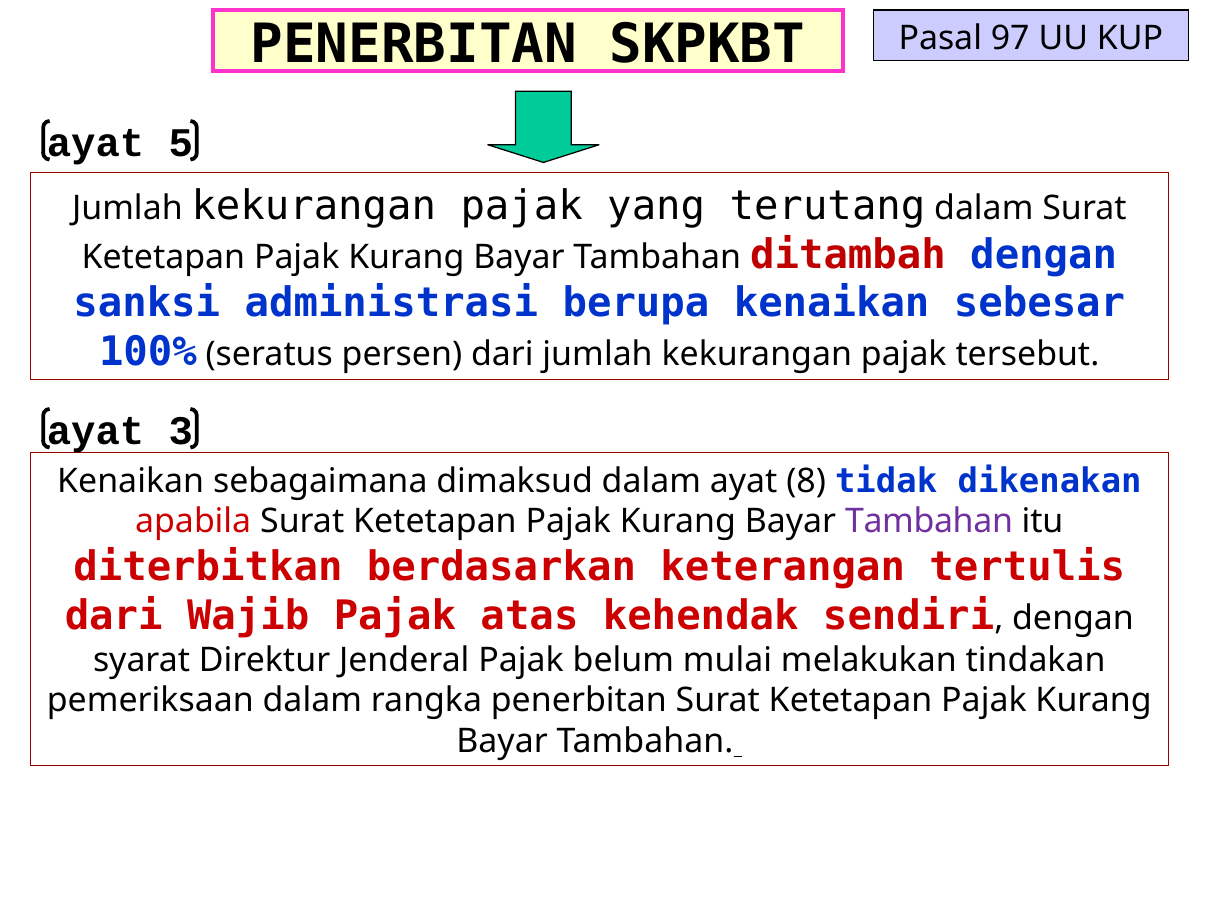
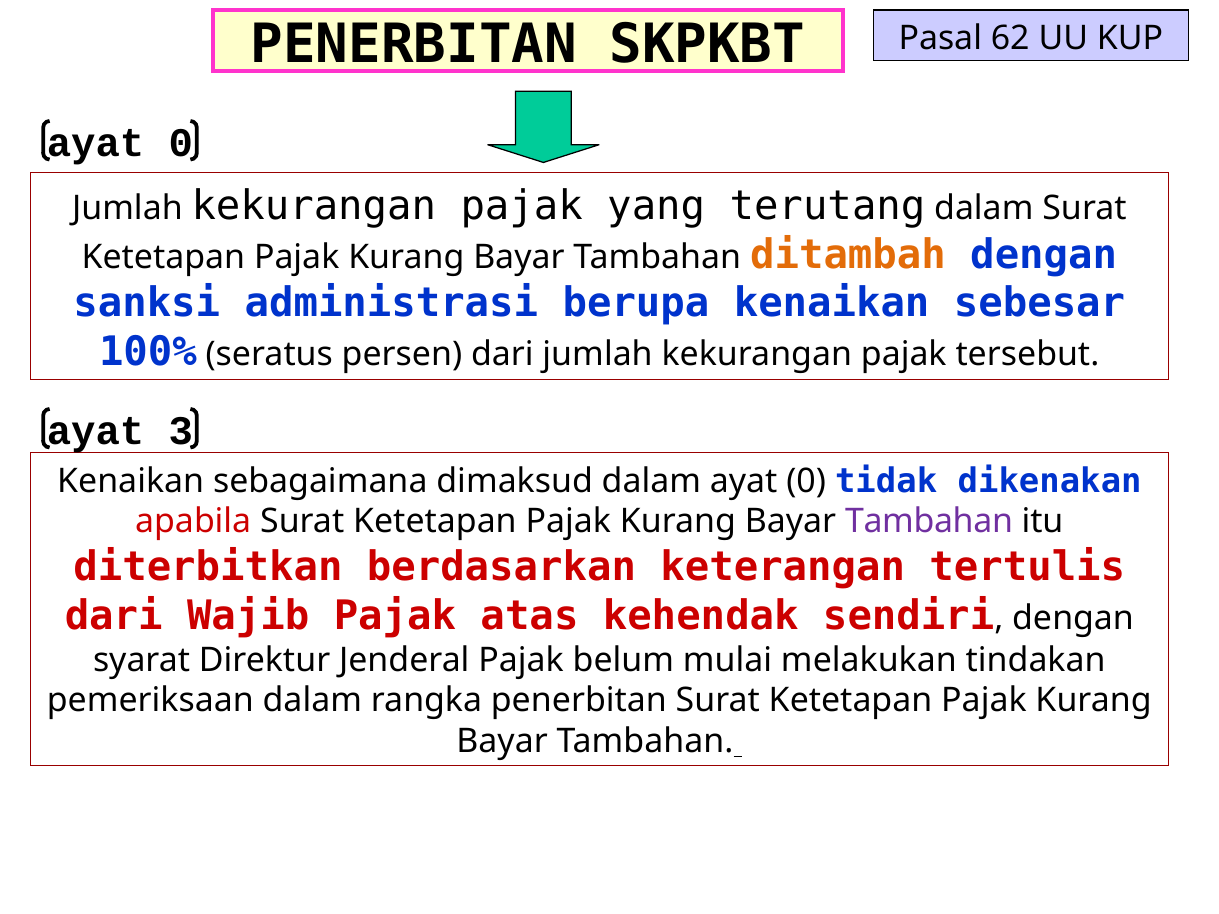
97: 97 -> 62 (1010, 38)
5: 5 -> 0 (181, 143)
ditambah colour: red -> orange (848, 255)
dalam ayat 8: 8 -> 0 (806, 481)
